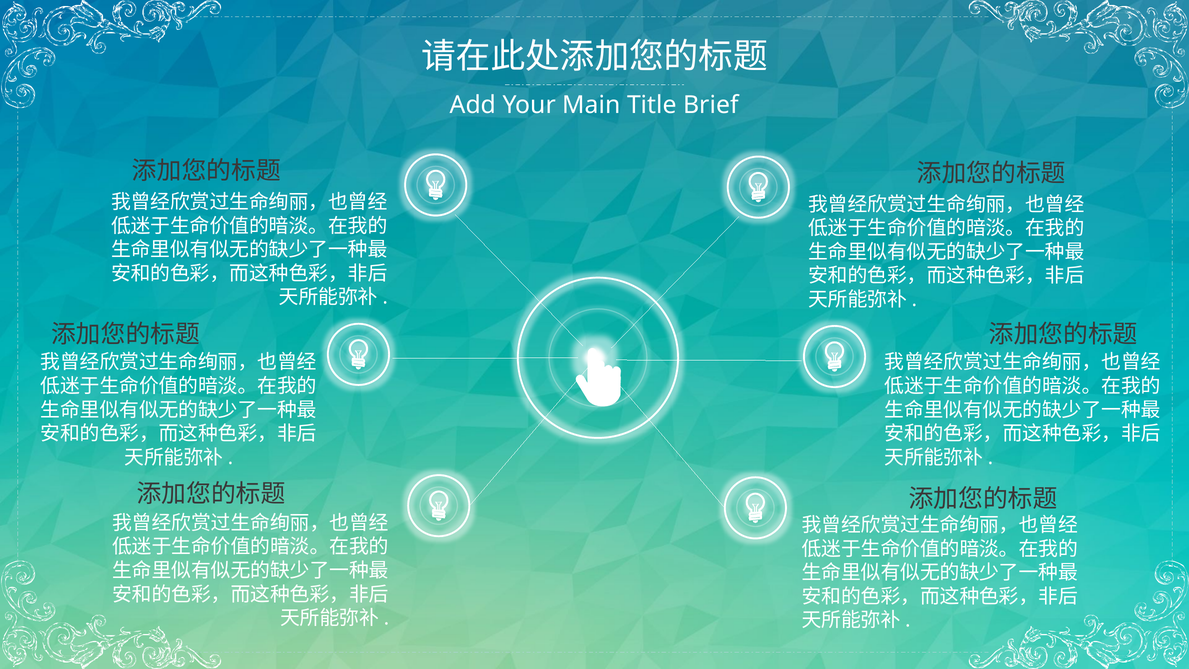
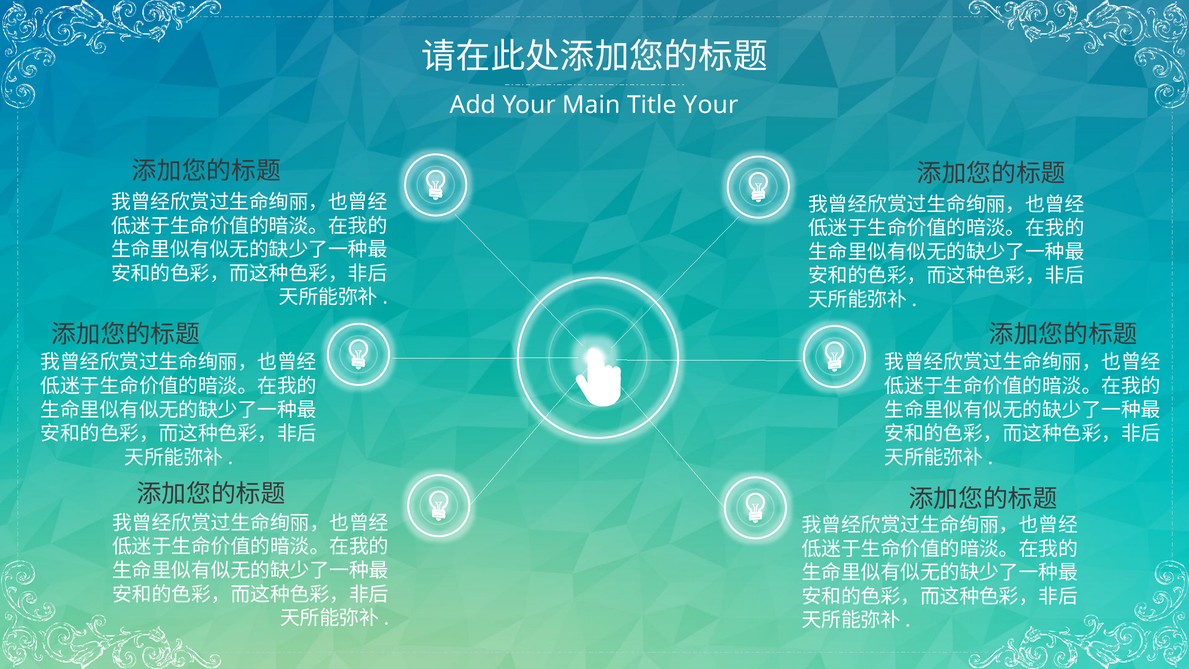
Title Brief: Brief -> Your (711, 105)
